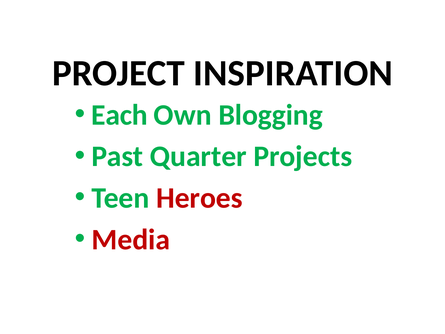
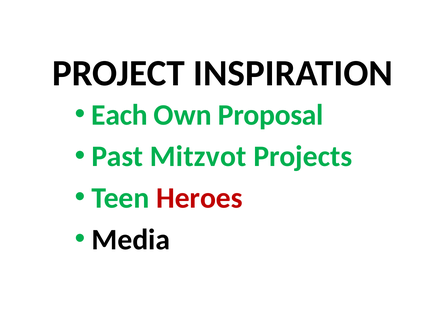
Blogging: Blogging -> Proposal (271, 115)
Quarter: Quarter -> Mitzvot (198, 156)
Media colour: red -> black (131, 239)
